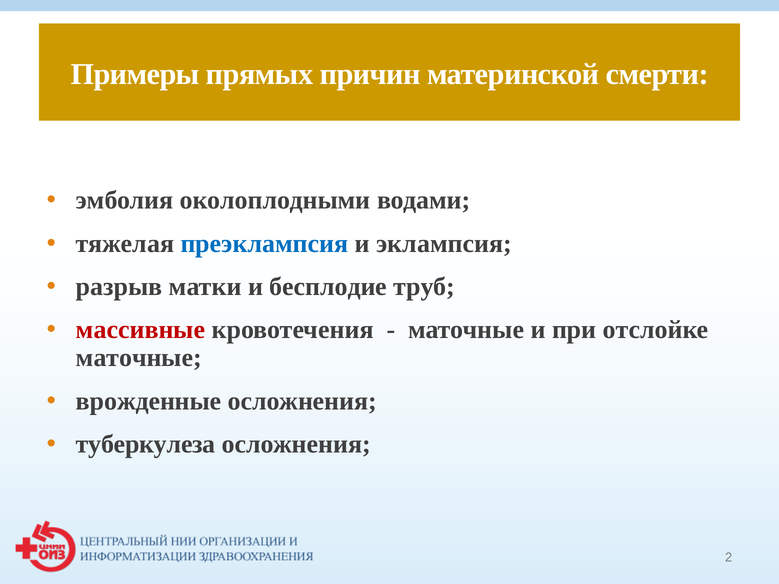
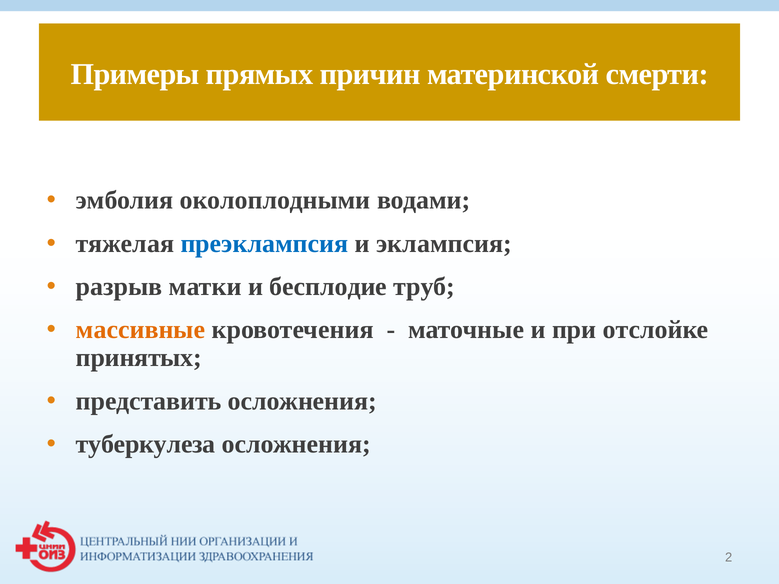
массивные colour: red -> orange (141, 330)
маточные: маточные -> принятых (139, 358)
врожденные: врожденные -> представить (149, 401)
